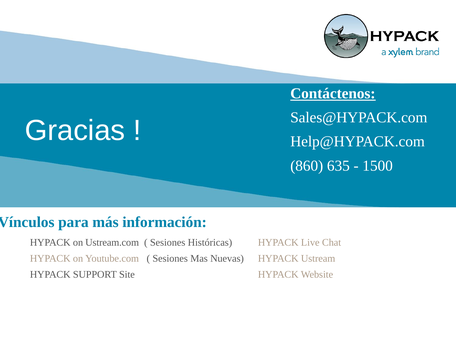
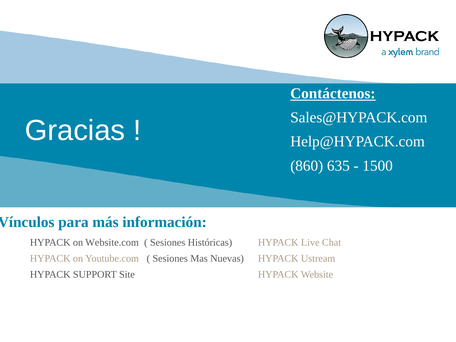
Ustream.com: Ustream.com -> Website.com (112, 243)
